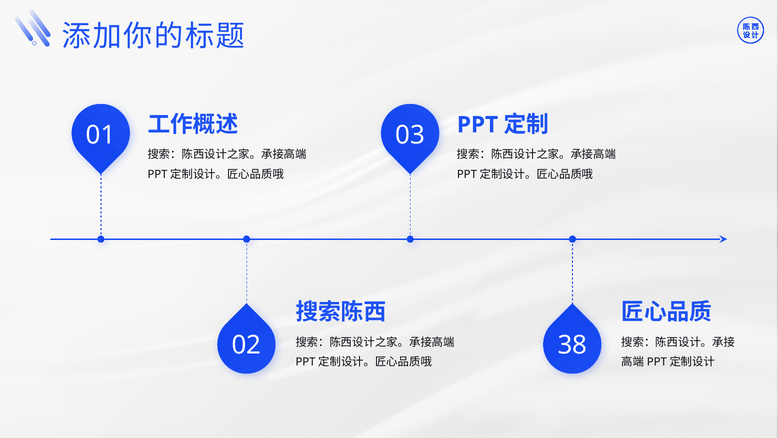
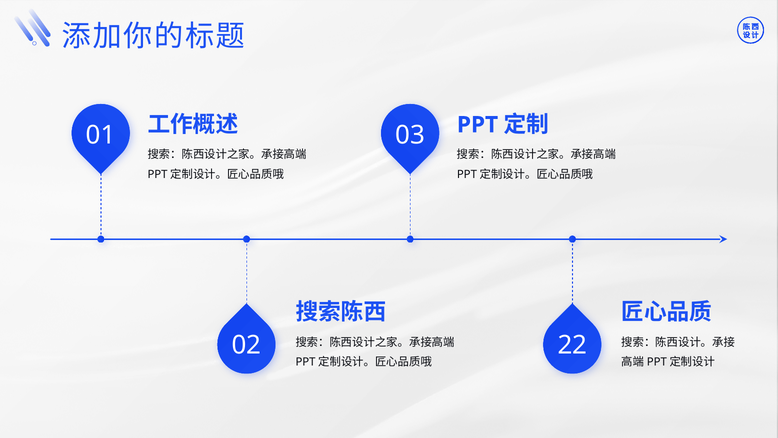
38: 38 -> 22 (572, 345)
